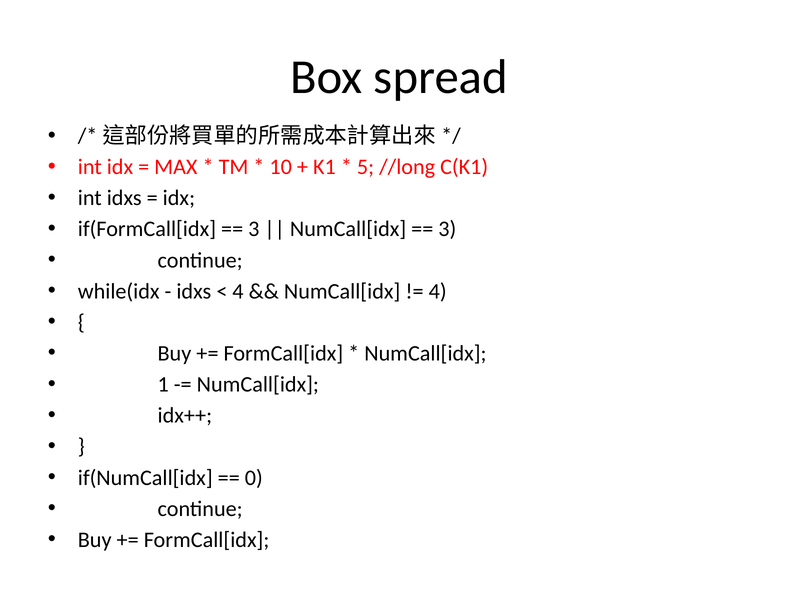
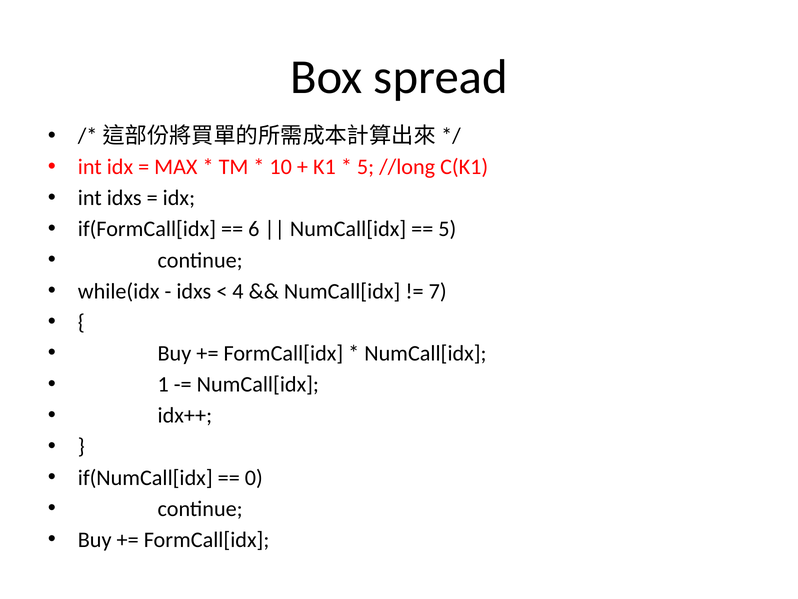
3: 3 -> 6 (254, 229)
3: 3 -> 5 (447, 229)
4: 4 -> 7 (438, 291)
